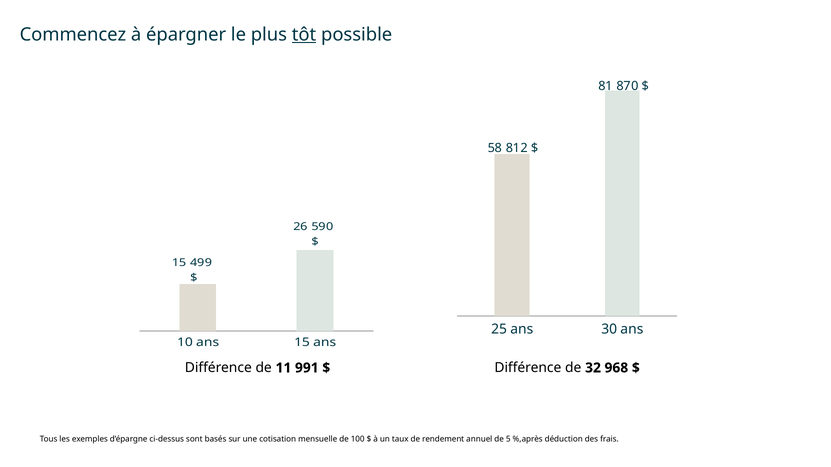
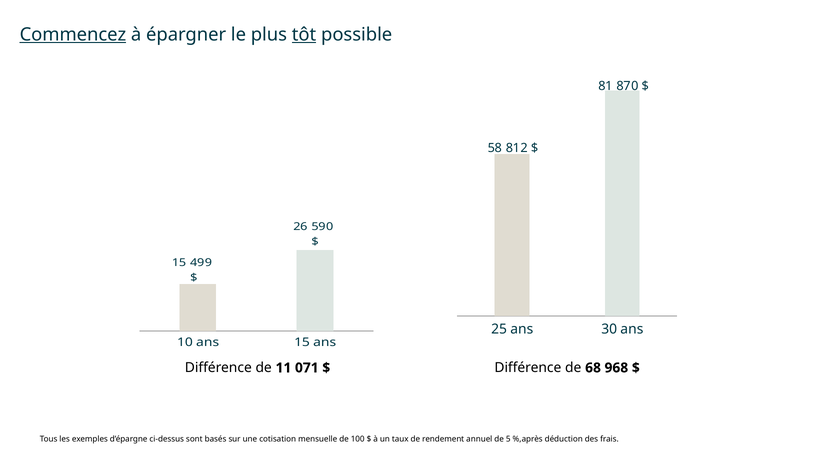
Commencez underline: none -> present (73, 35)
991: 991 -> 071 (307, 368)
32: 32 -> 68 (593, 368)
